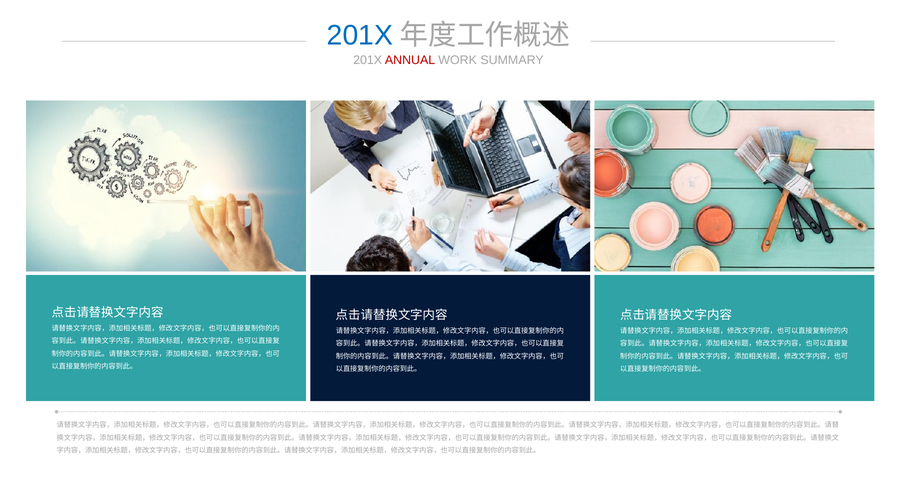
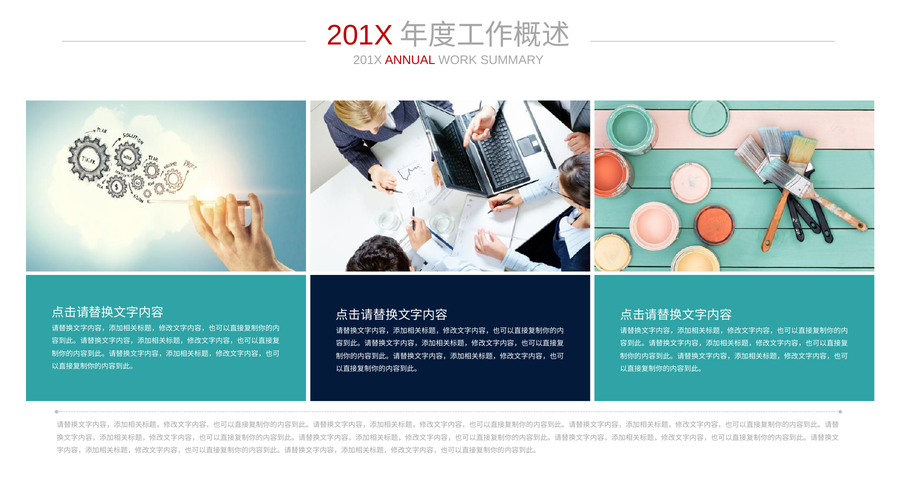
201X colour: blue -> red (360, 35)
